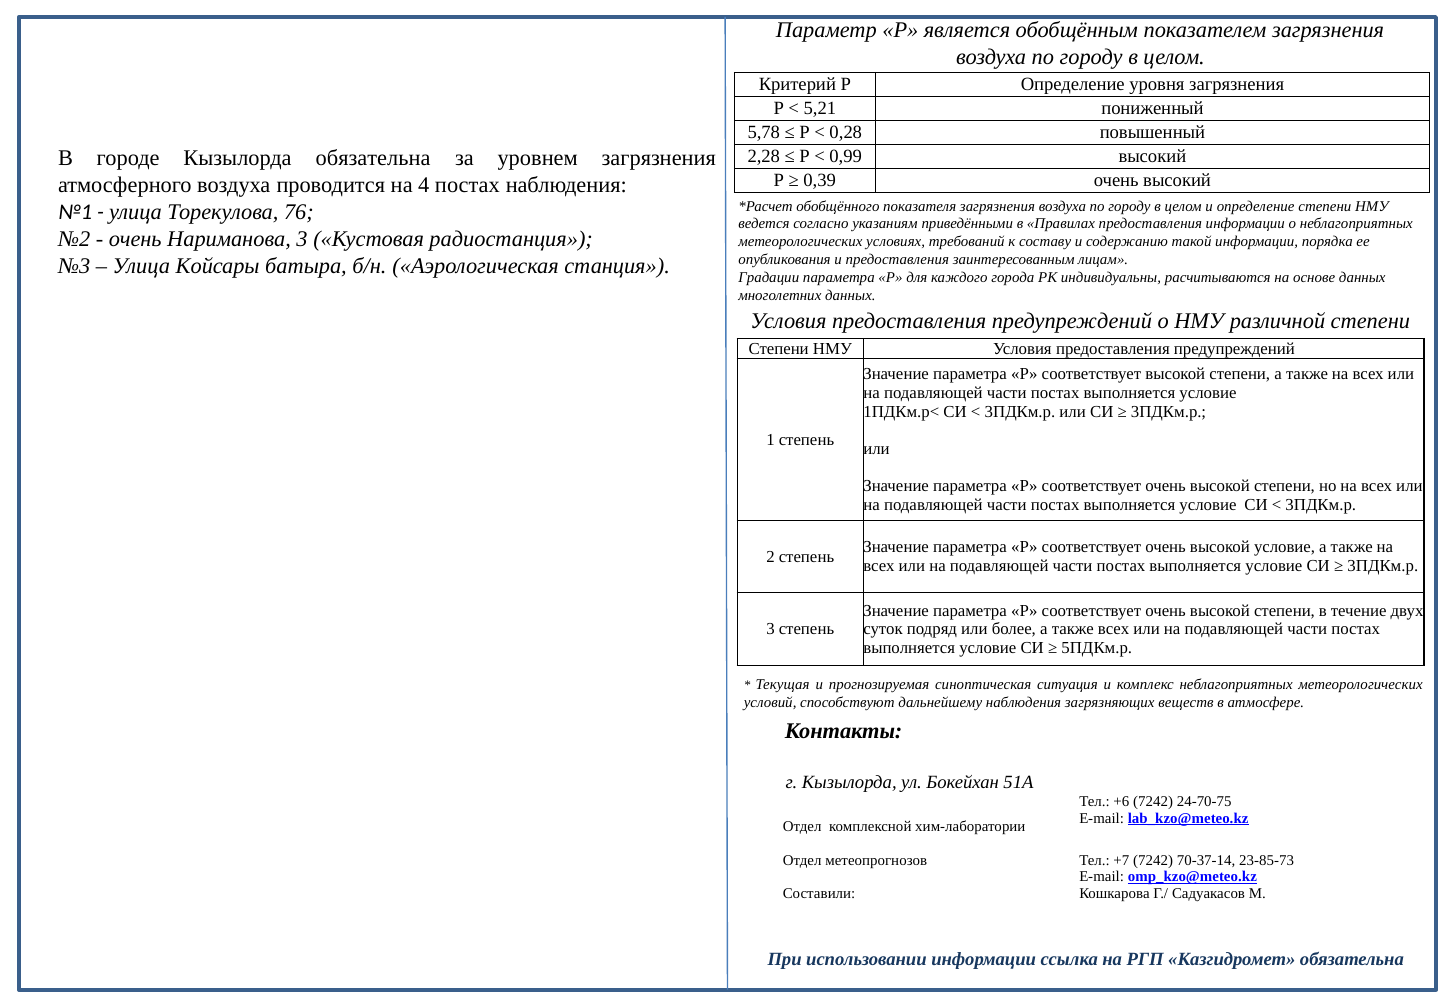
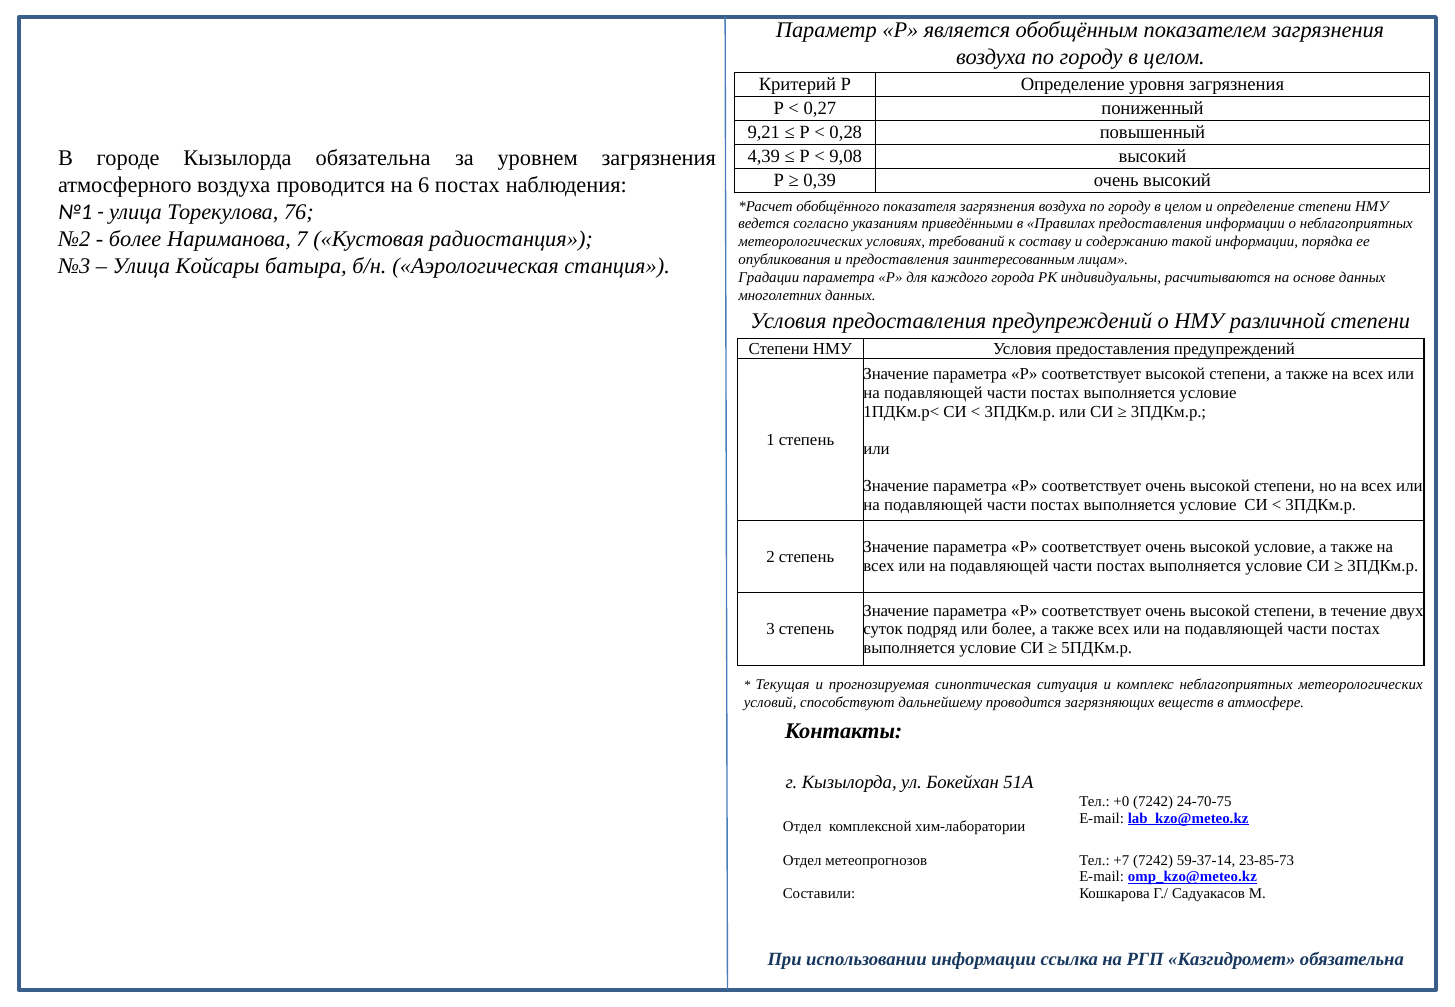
5,21: 5,21 -> 0,27 (820, 108)
5,78: 5,78 -> 9,21 (764, 132)
2,28: 2,28 -> 4,39 (764, 156)
0,99: 0,99 -> 9,08 (846, 156)
4: 4 -> 6 (424, 185)
очень: очень -> более (135, 239)
Нариманова 3: 3 -> 7 (302, 239)
дальнейшему наблюдения: наблюдения -> проводится (1024, 703)
+6: +6 -> +0 (1121, 802)
70-37-14: 70-37-14 -> 59-37-14 (1206, 861)
